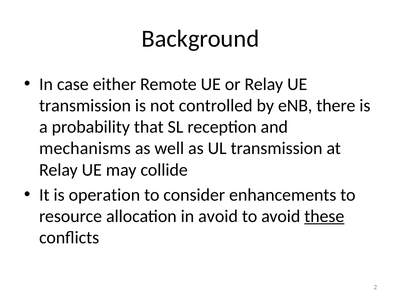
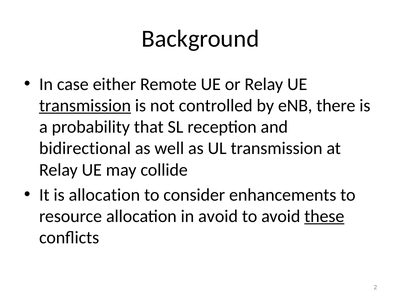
transmission underline: none -> present (85, 106)
mechanisms: mechanisms -> bidirectional (85, 148)
is operation: operation -> allocation (104, 195)
